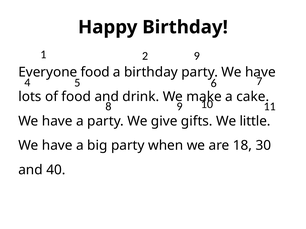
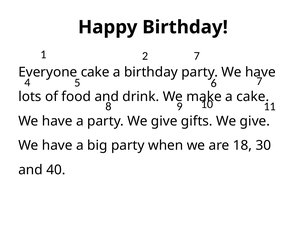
2 9: 9 -> 7 (197, 56)
food: food -> cake (95, 72)
gifts We little: little -> give (255, 121)
